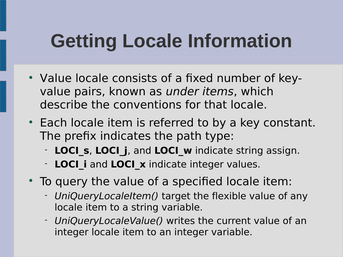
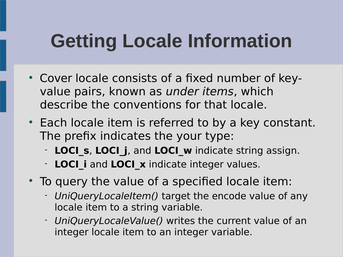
Value: Value -> Cover (56, 79)
path: path -> your (189, 136)
flexible: flexible -> encode (229, 196)
